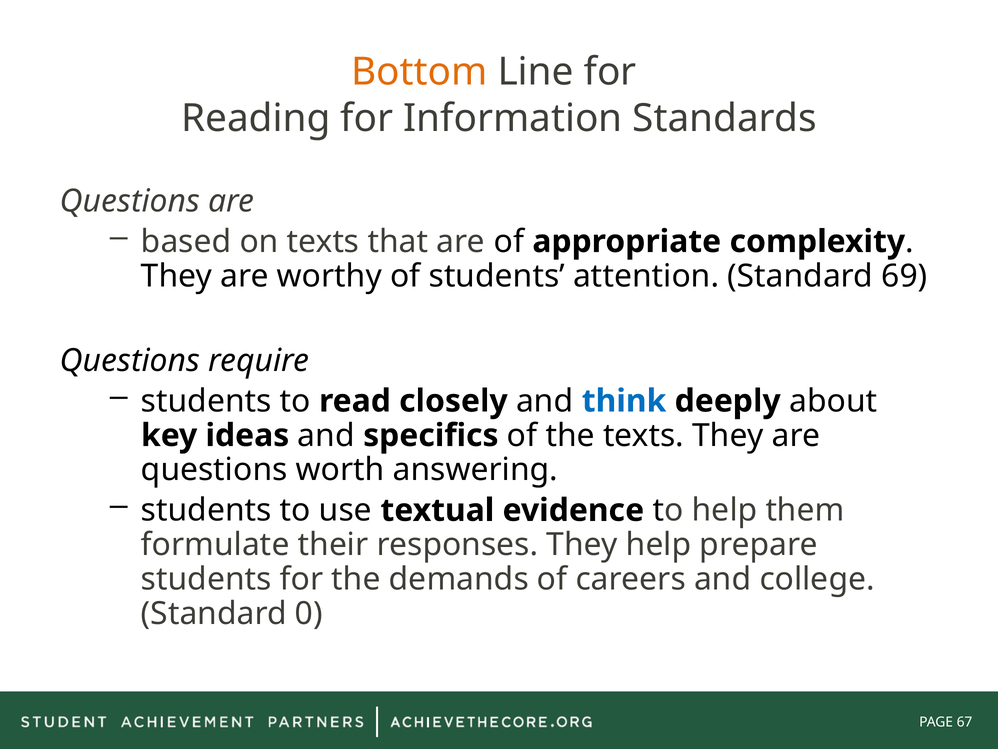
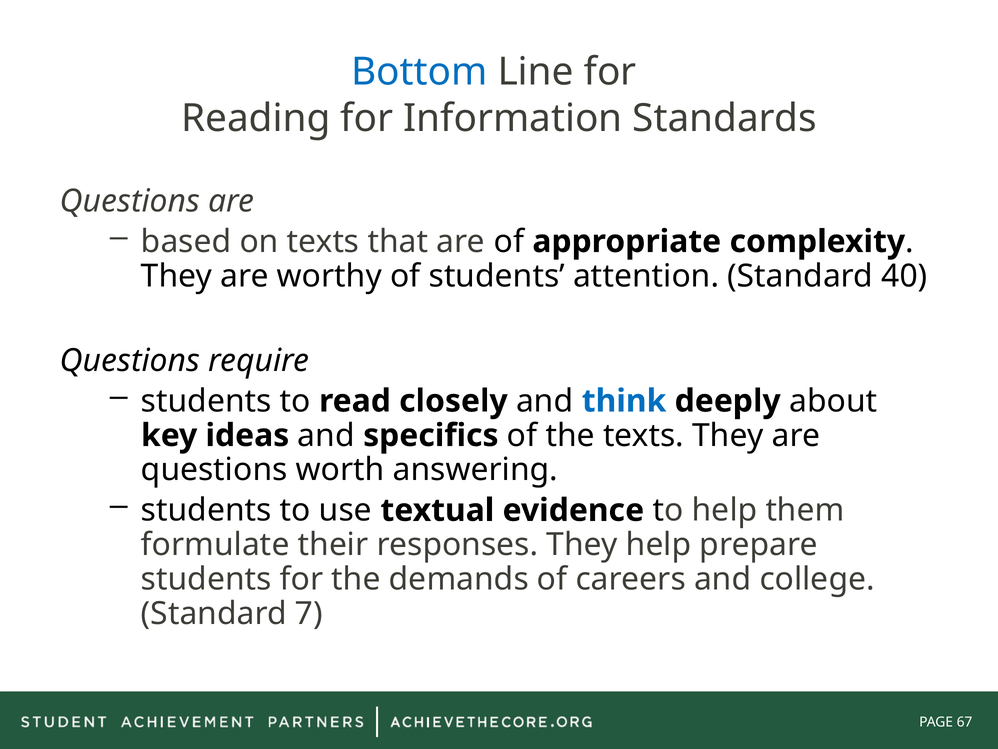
Bottom colour: orange -> blue (419, 72)
69: 69 -> 40 (904, 276)
0: 0 -> 7 (309, 613)
